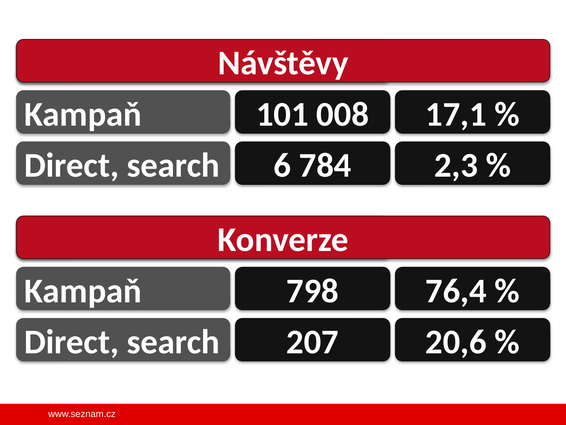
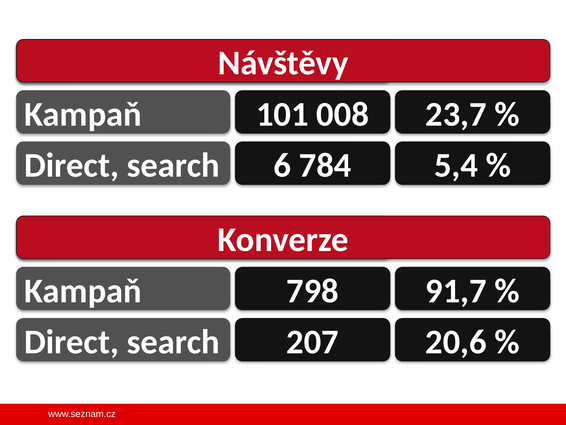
17,1: 17,1 -> 23,7 (456, 114)
2,3: 2,3 -> 5,4 (456, 165)
76,4: 76,4 -> 91,7 (456, 291)
